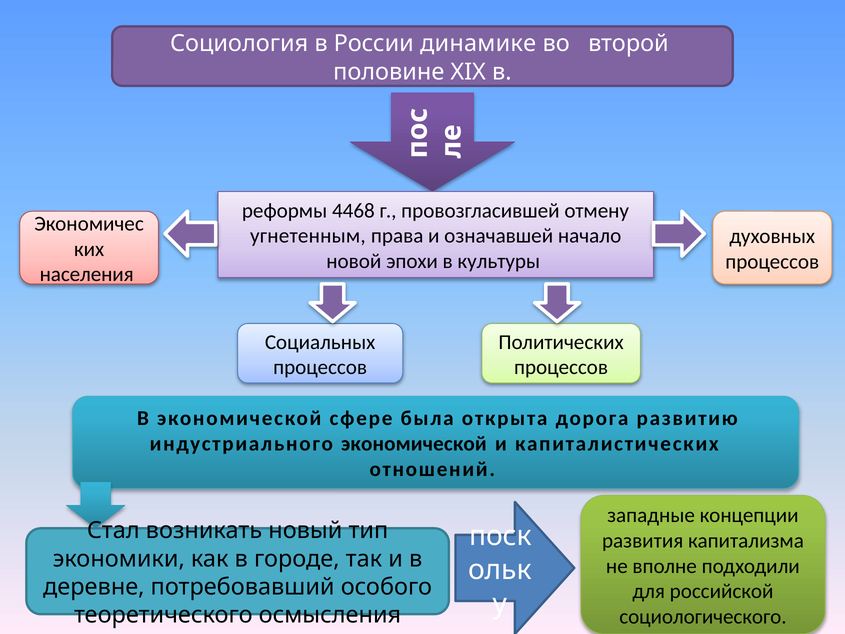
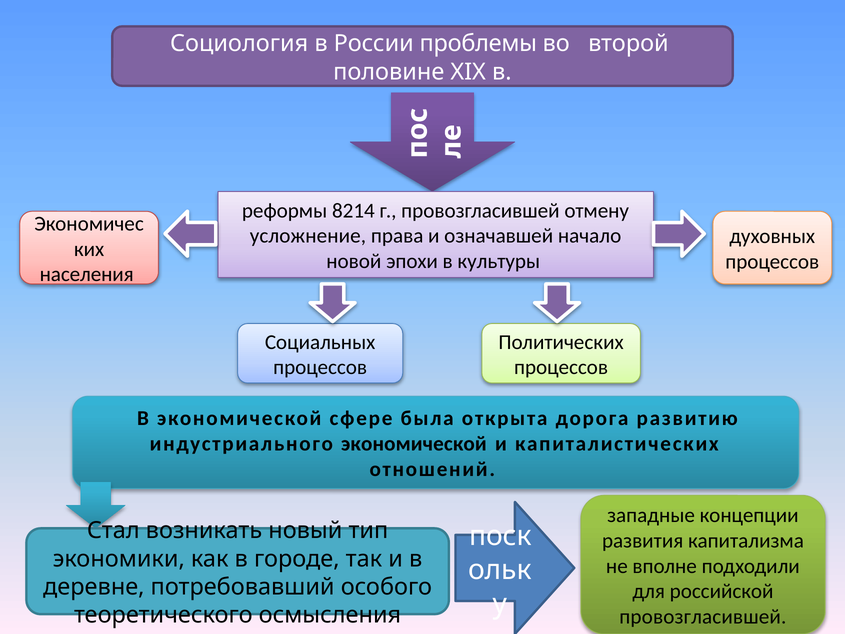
динамике: динамике -> проблемы (478, 44)
4468: 4468 -> 8214 (353, 210)
угнетенным: угнетенным -> усложнение (308, 236)
социологического: социологического -> провозгласившей (703, 617)
